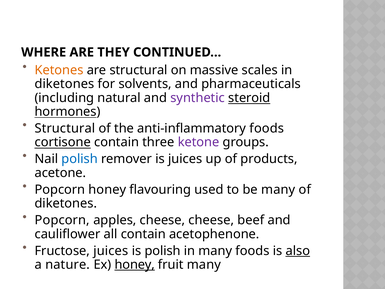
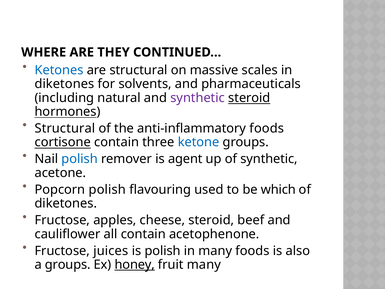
Ketones colour: orange -> blue (59, 70)
ketone colour: purple -> blue (199, 142)
is juices: juices -> agent (185, 159)
of products: products -> synthetic (269, 159)
Popcorn honey: honey -> polish (107, 189)
be many: many -> which (278, 189)
Popcorn: Popcorn -> Fructose (62, 220)
cheese cheese: cheese -> steroid (211, 220)
also underline: present -> none (298, 251)
a nature: nature -> groups (68, 264)
